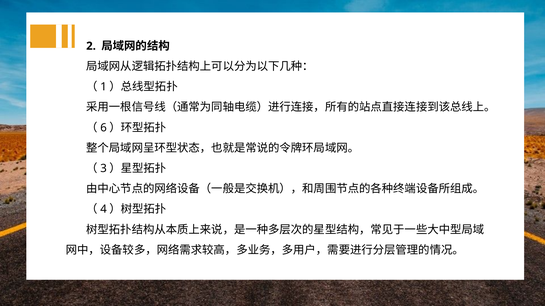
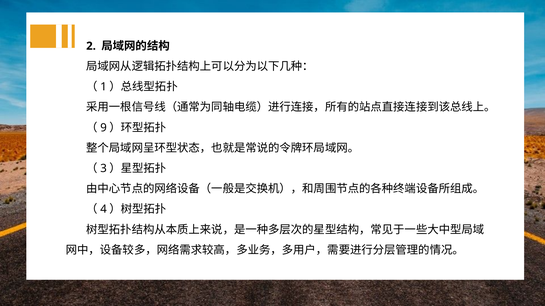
6: 6 -> 9 (104, 128)
